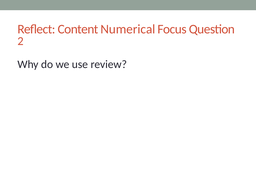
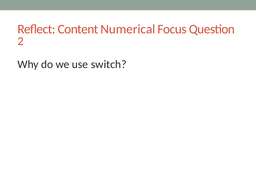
review: review -> switch (109, 64)
